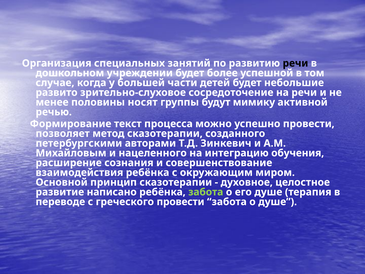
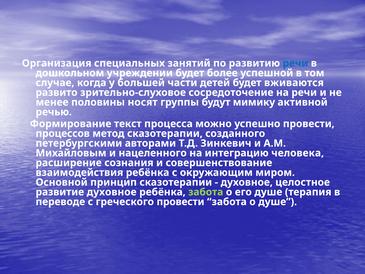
речи colour: black -> blue (295, 63)
небольшие: небольшие -> вживаются (294, 83)
позволяет: позволяет -> процессов (63, 133)
обучения: обучения -> человека (298, 153)
развитие написано: написано -> духовное (112, 192)
